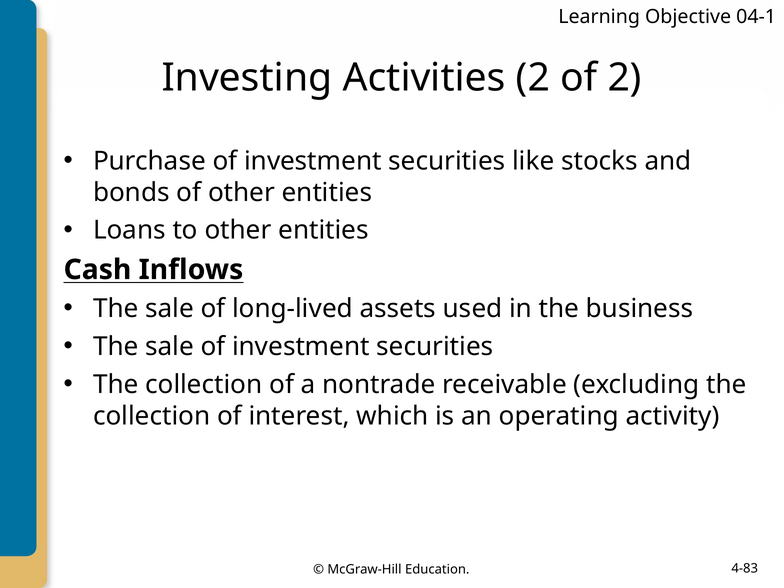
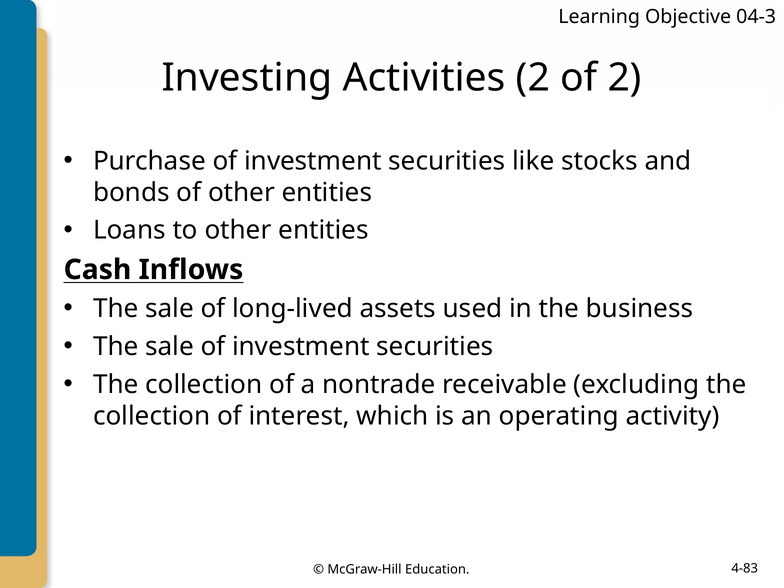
04-1: 04-1 -> 04-3 (756, 17)
